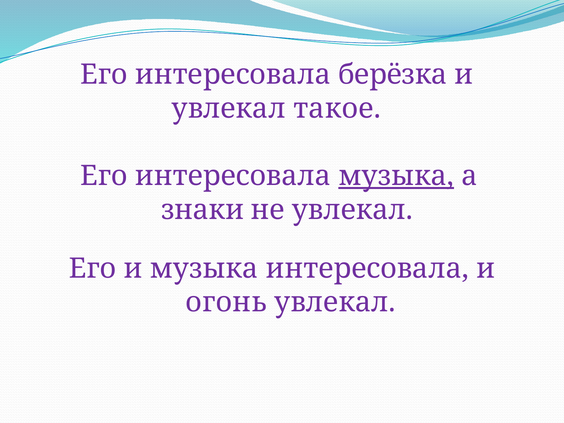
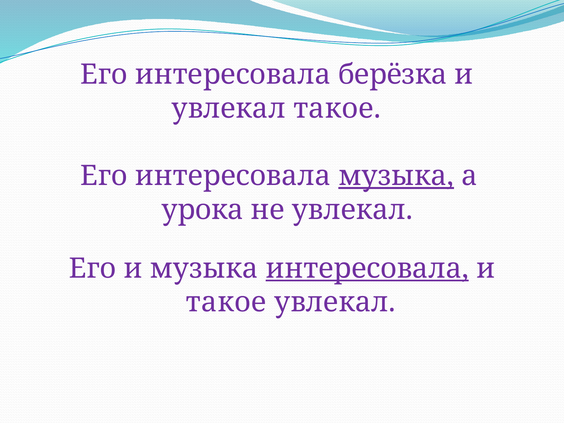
знаки: знаки -> урока (203, 210)
интересовала underline: none -> present (367, 268)
огонь: огонь -> такое (226, 302)
